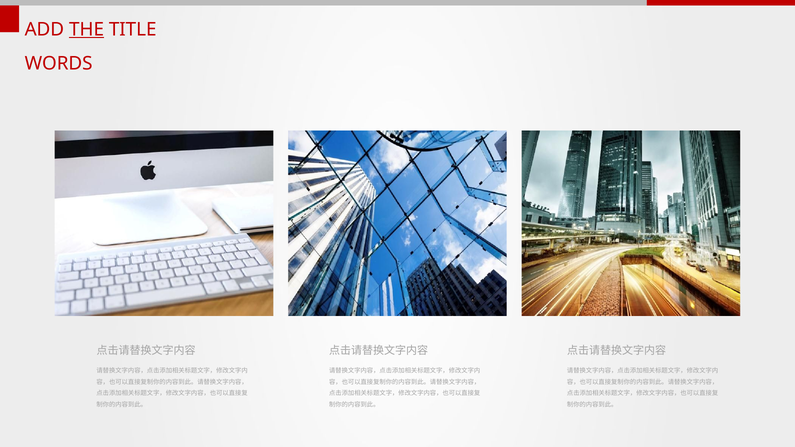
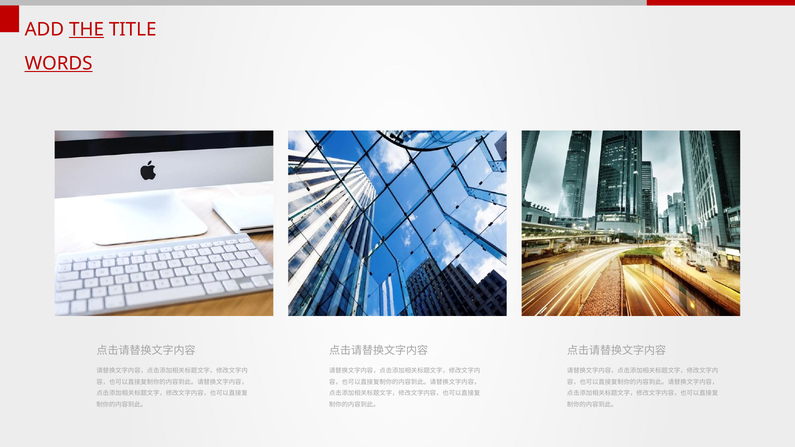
WORDS underline: none -> present (59, 63)
